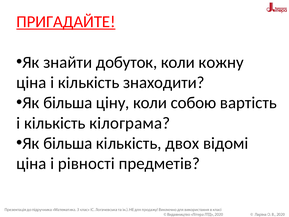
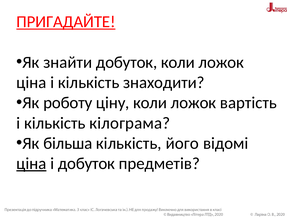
кожну: кожну -> ложок (221, 62)
більша: більша -> роботу (68, 103)
ціну коли собою: собою -> ложок (193, 103)
двох: двох -> його (182, 143)
ціна underline: none -> present (31, 163)
і рівності: рівності -> добуток (86, 163)
